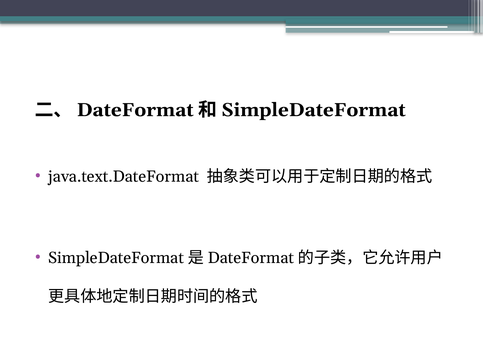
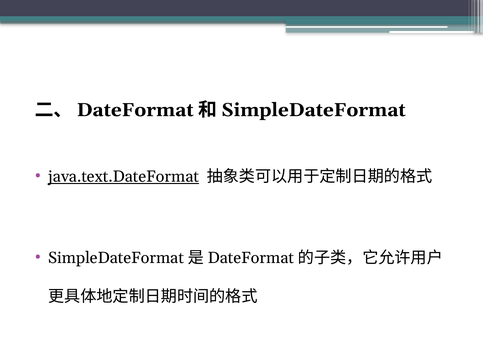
java.text.DateFormat underline: none -> present (124, 177)
